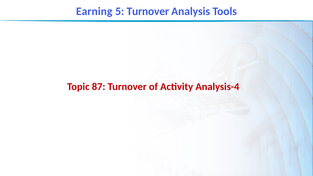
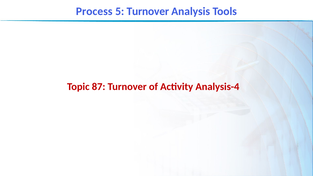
Earning: Earning -> Process (94, 11)
